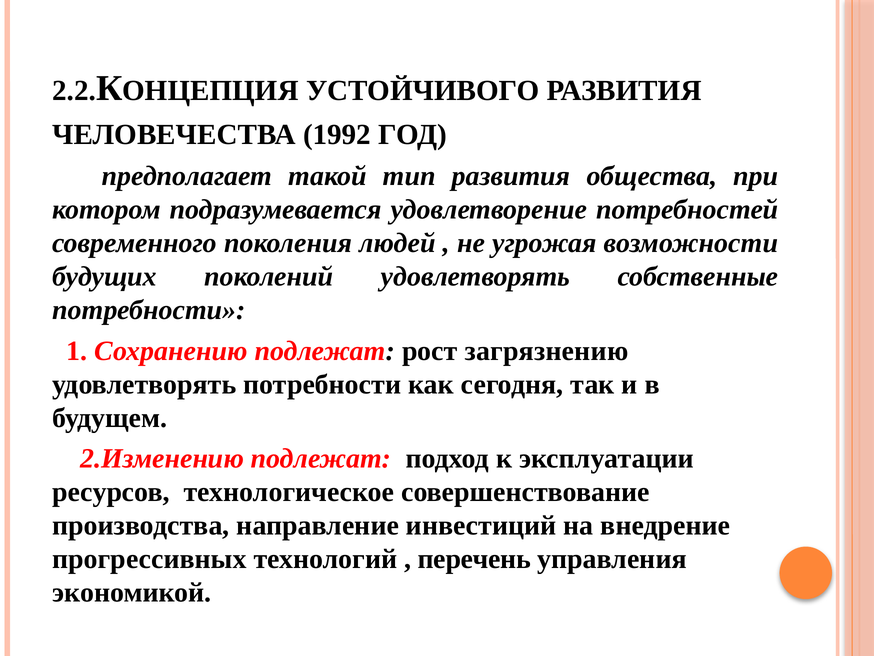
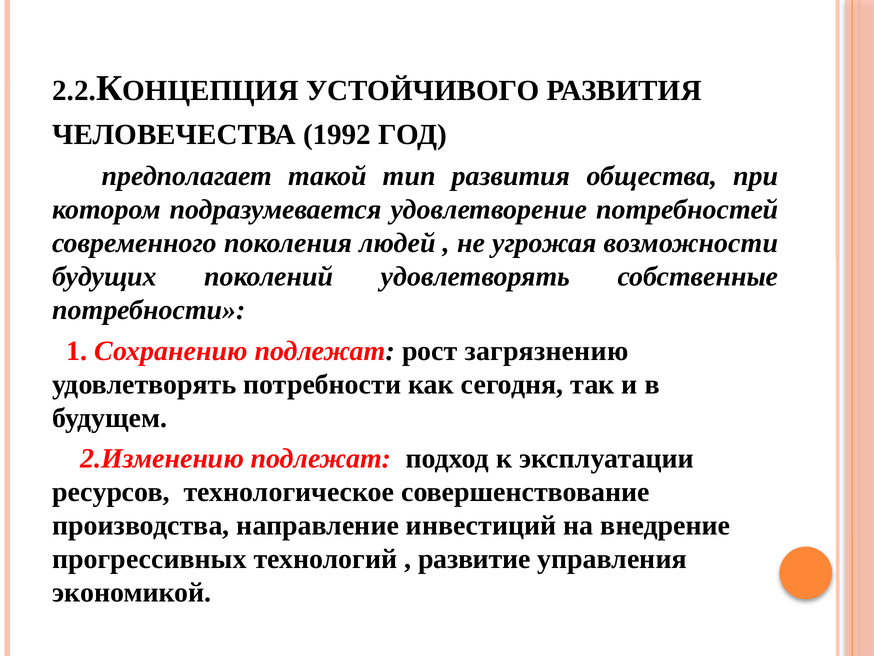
перечень: перечень -> развитие (474, 559)
